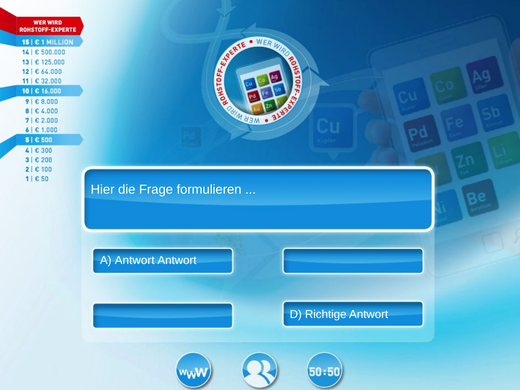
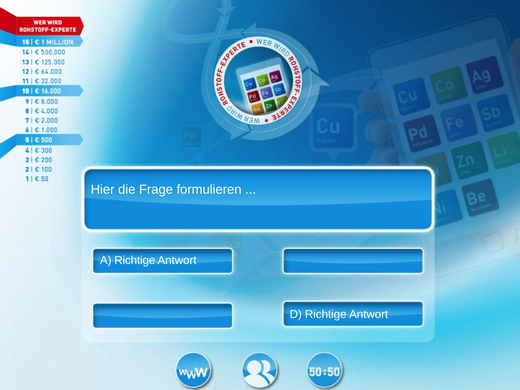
A Antwort: Antwort -> Richtige (135, 260)
